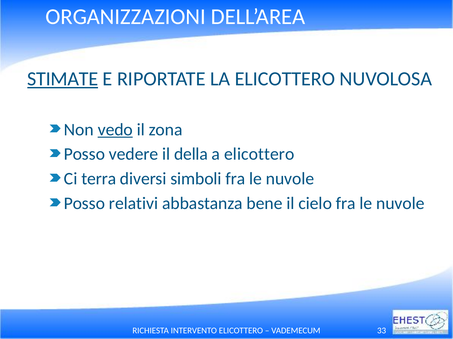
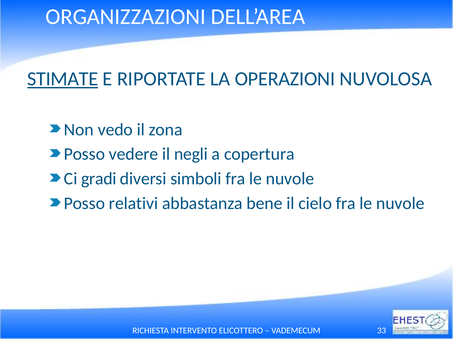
LA ELICOTTERO: ELICOTTERO -> OPERAZIONI (285, 79)
vedo underline: present -> none (115, 130)
della: della -> negli (191, 155)
a elicottero: elicottero -> copertura (259, 155)
terra: terra -> gradi (99, 179)
